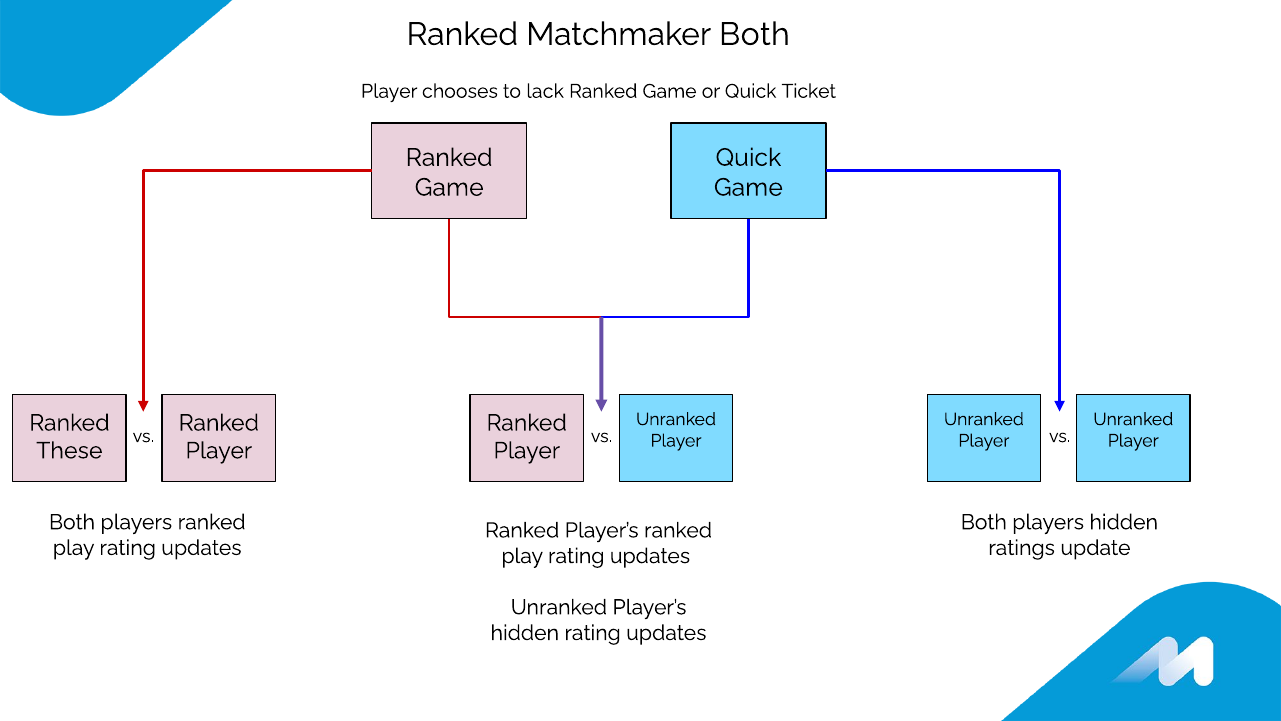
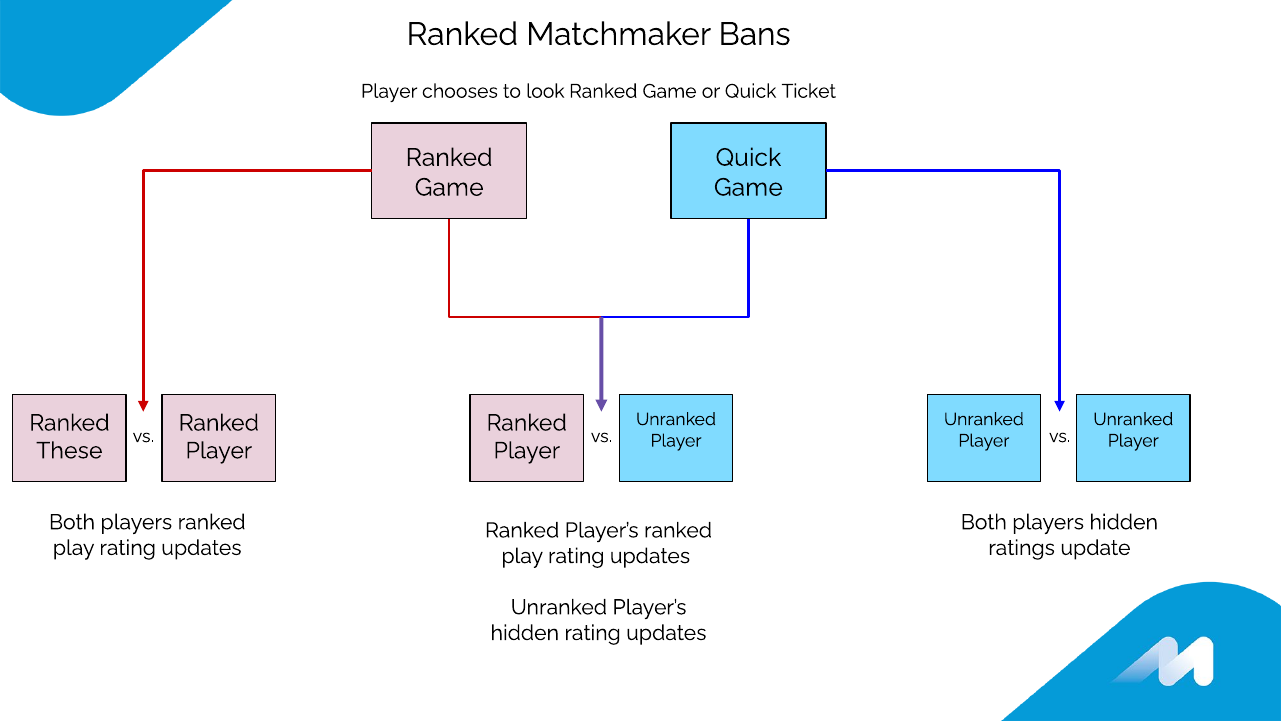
Matchmaker Both: Both -> Bans (755, 34)
lack: lack -> look (545, 91)
